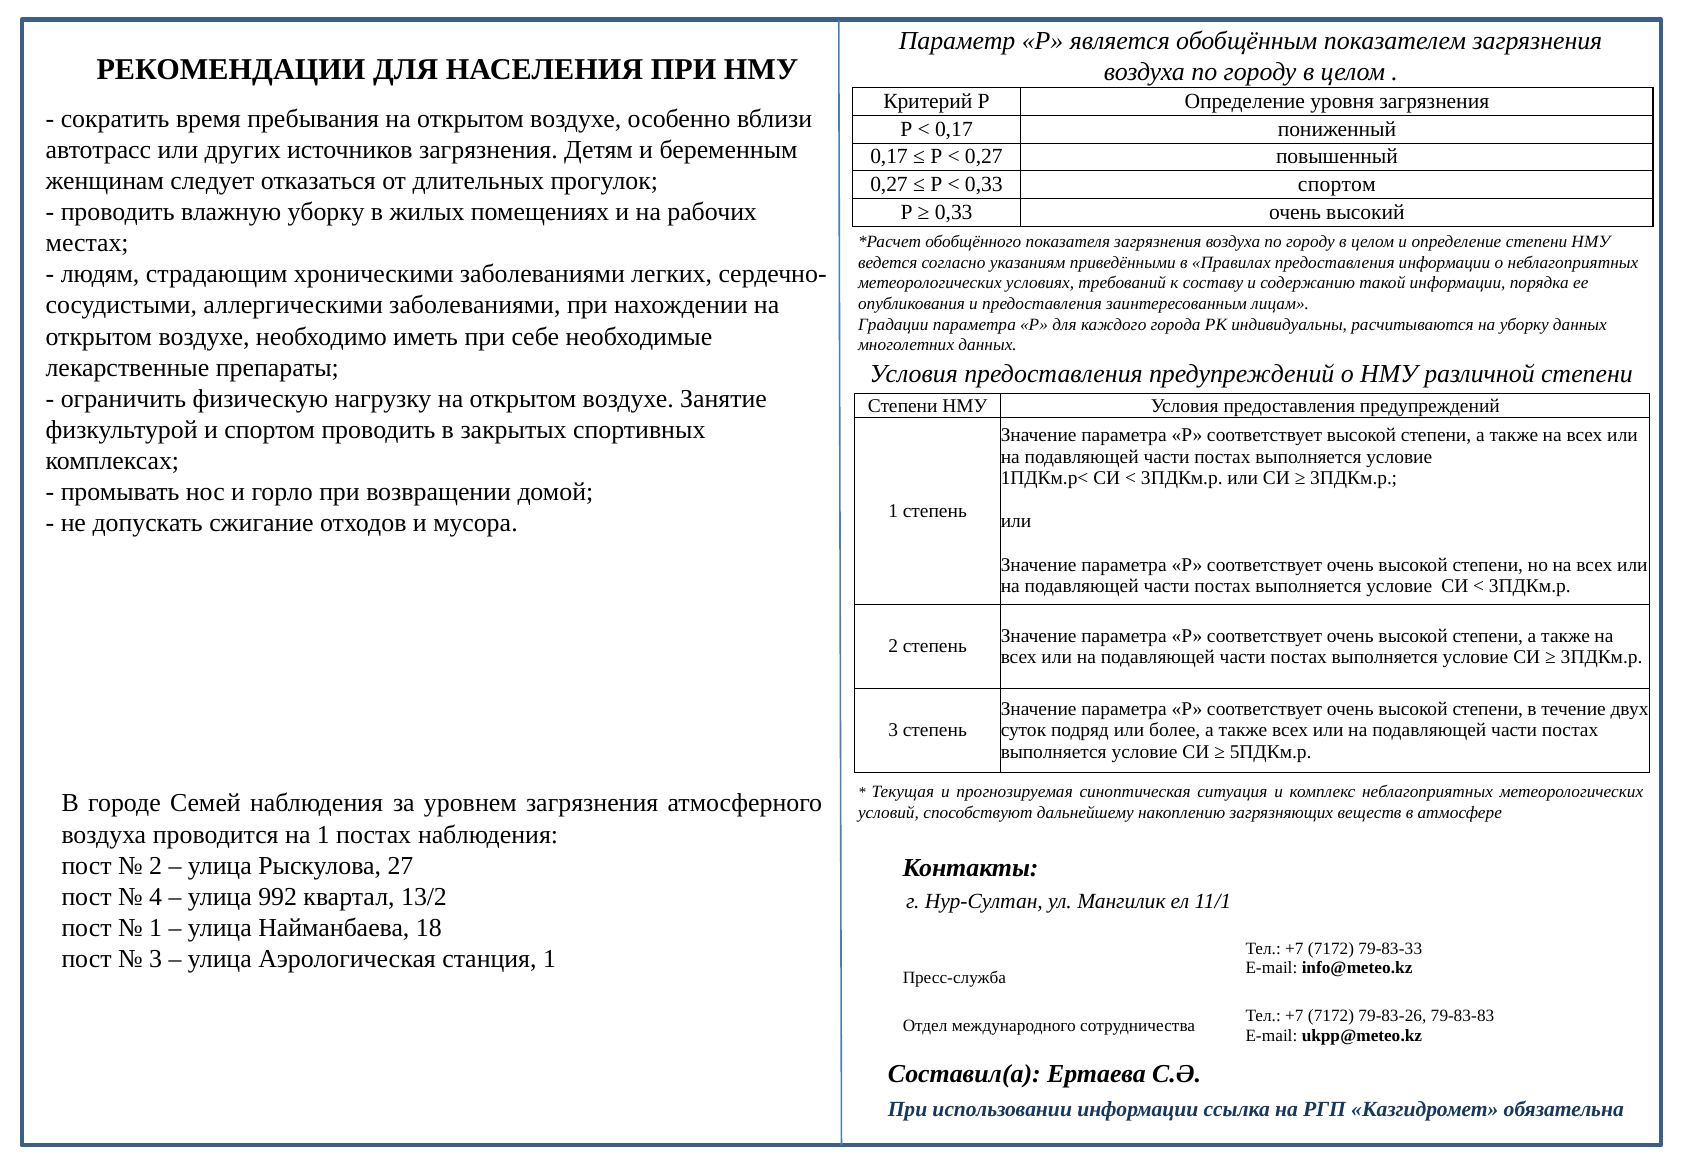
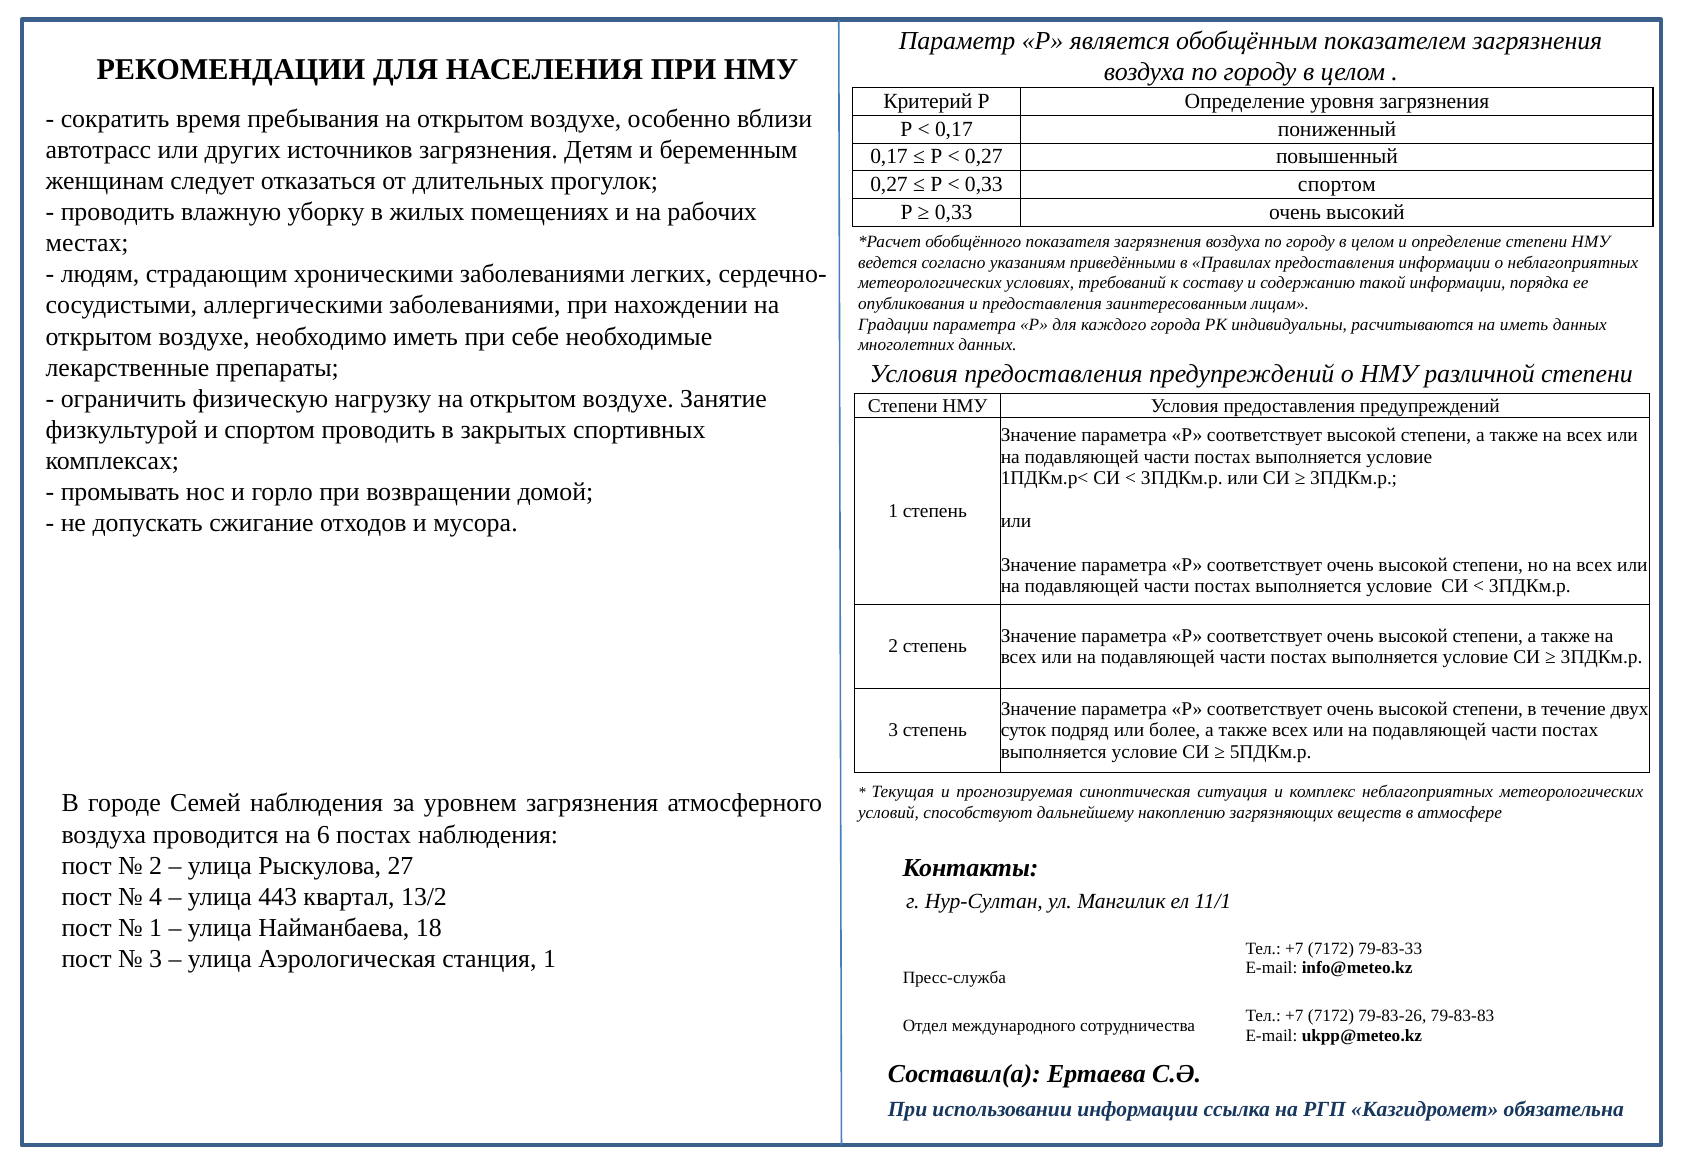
на уборку: уборку -> иметь (1524, 324)
на 1: 1 -> 6 (323, 835)
992: 992 -> 443 (278, 897)
